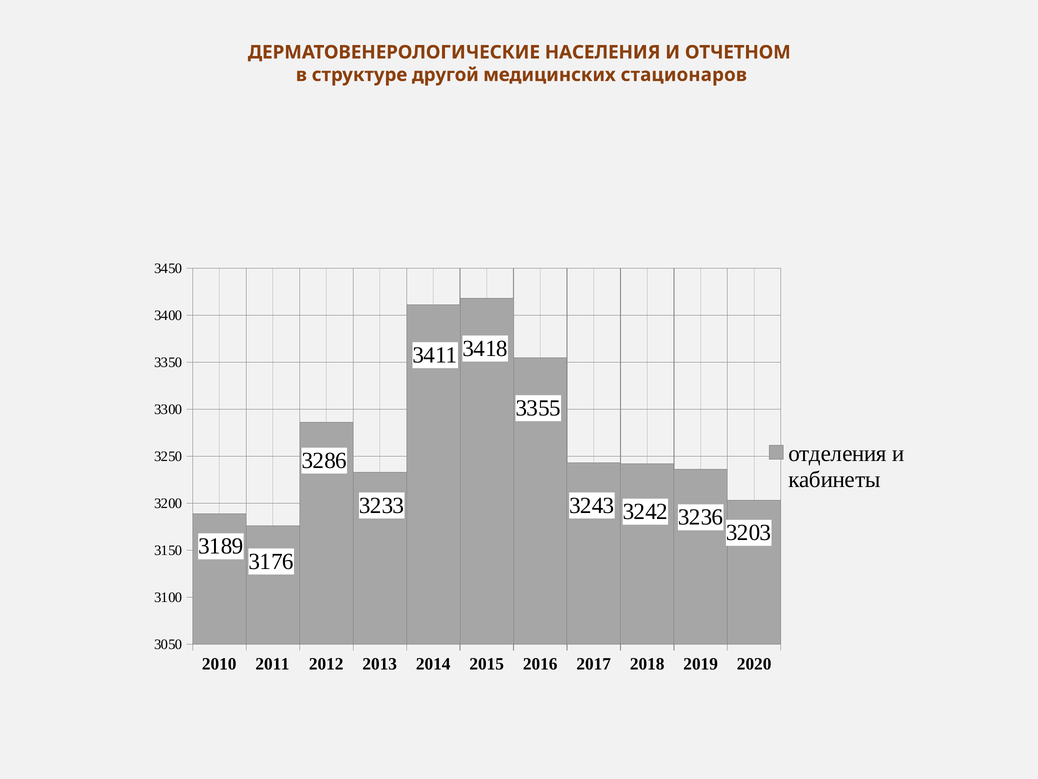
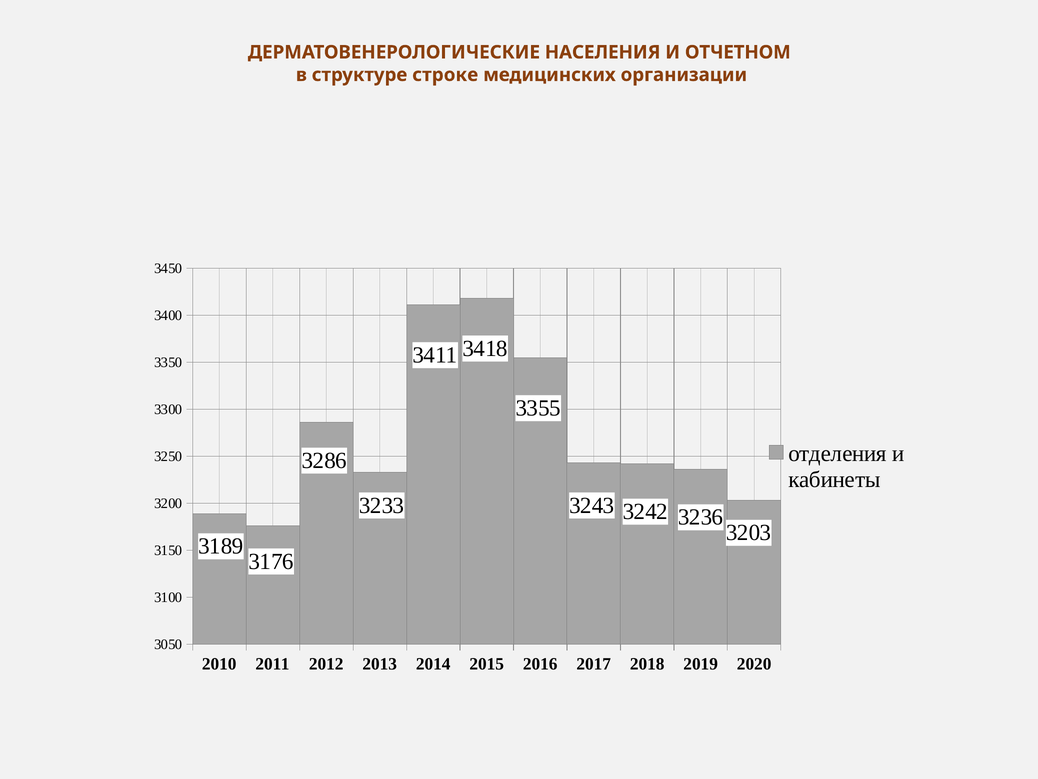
другой: другой -> строке (445, 75)
стационаров: стационаров -> организации (684, 75)
